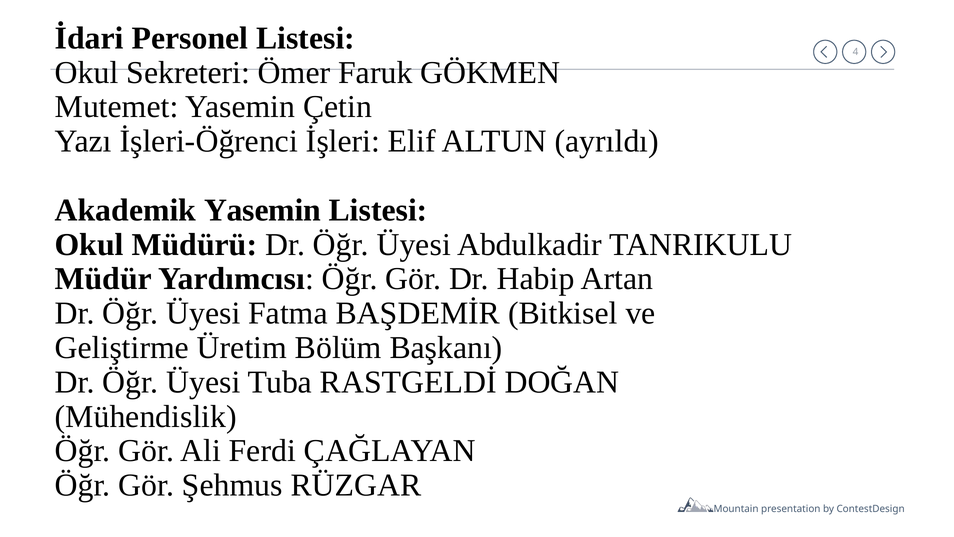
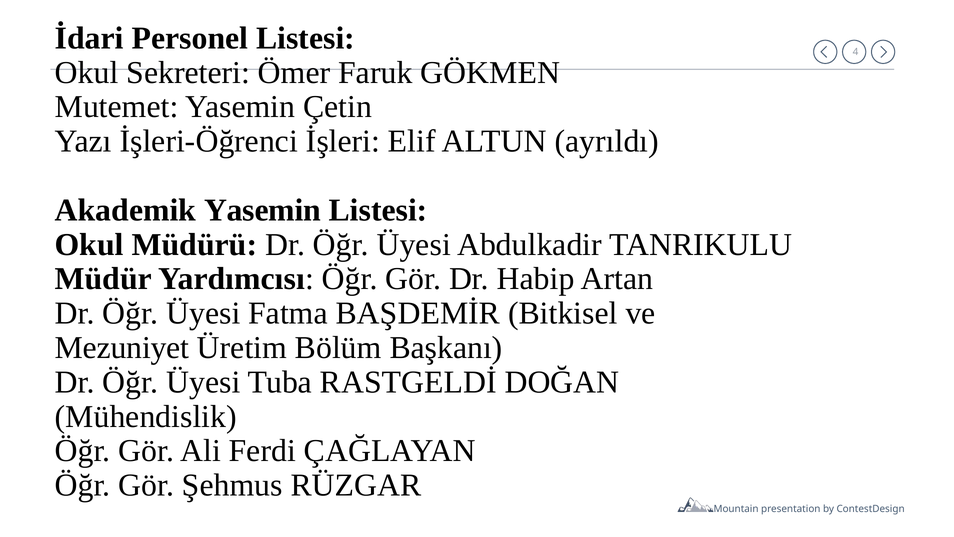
Geliştirme: Geliştirme -> Mezuniyet (122, 347)
